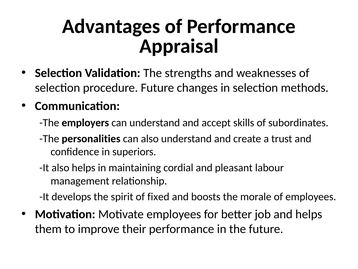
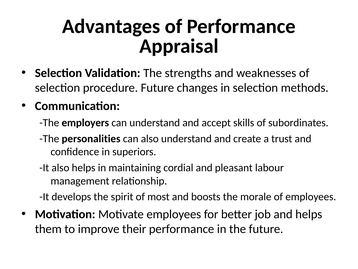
fixed: fixed -> most (158, 196)
